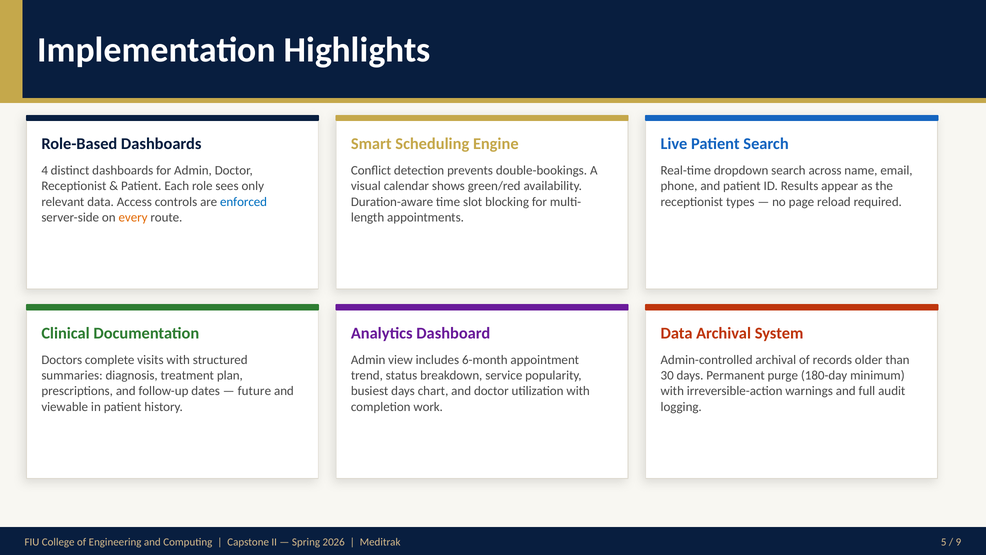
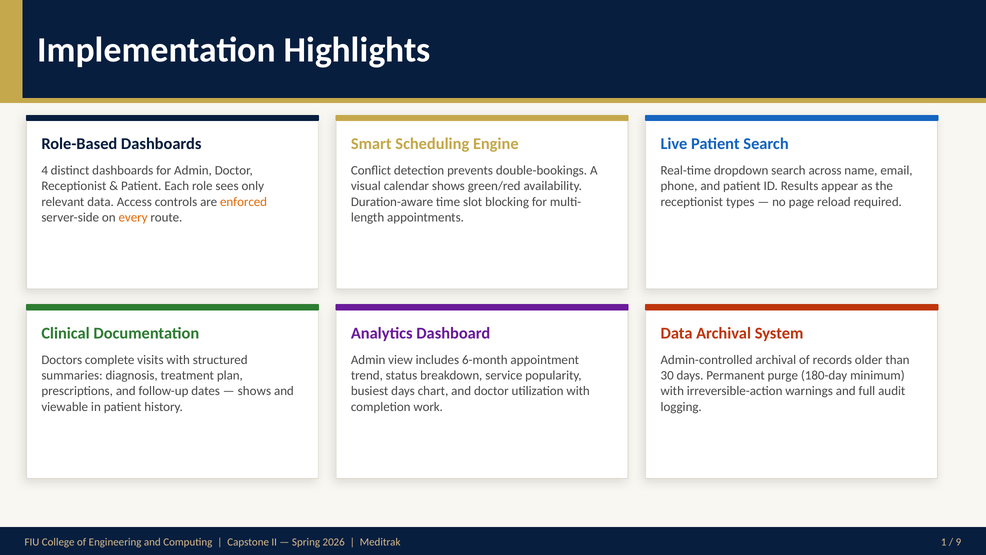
enforced colour: blue -> orange (244, 202)
future: future -> shows (254, 391)
5: 5 -> 1 (944, 542)
